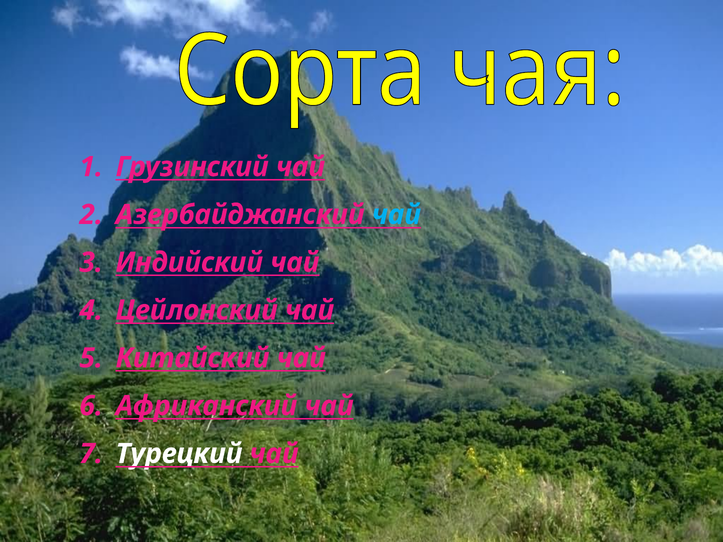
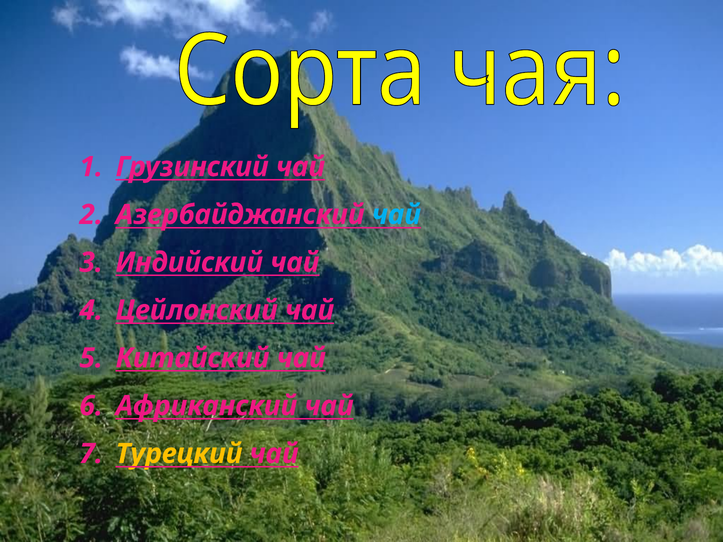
Турецкий colour: white -> yellow (179, 454)
